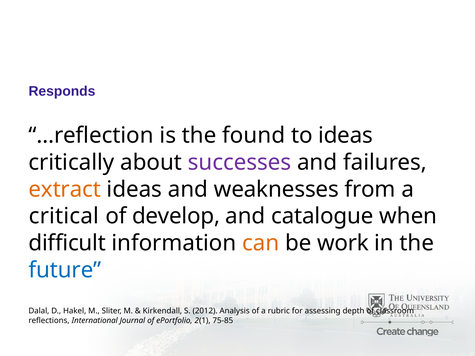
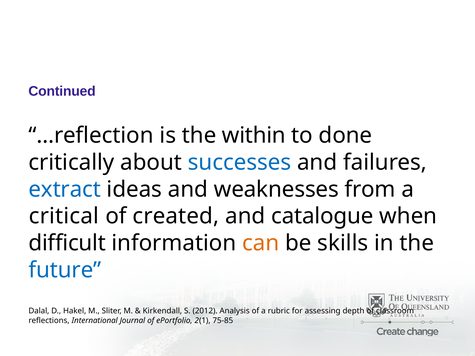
Responds: Responds -> Continued (62, 91)
found: found -> within (254, 136)
to ideas: ideas -> done (345, 136)
successes colour: purple -> blue (240, 163)
extract colour: orange -> blue (65, 190)
develop: develop -> created (176, 216)
work: work -> skills (343, 243)
